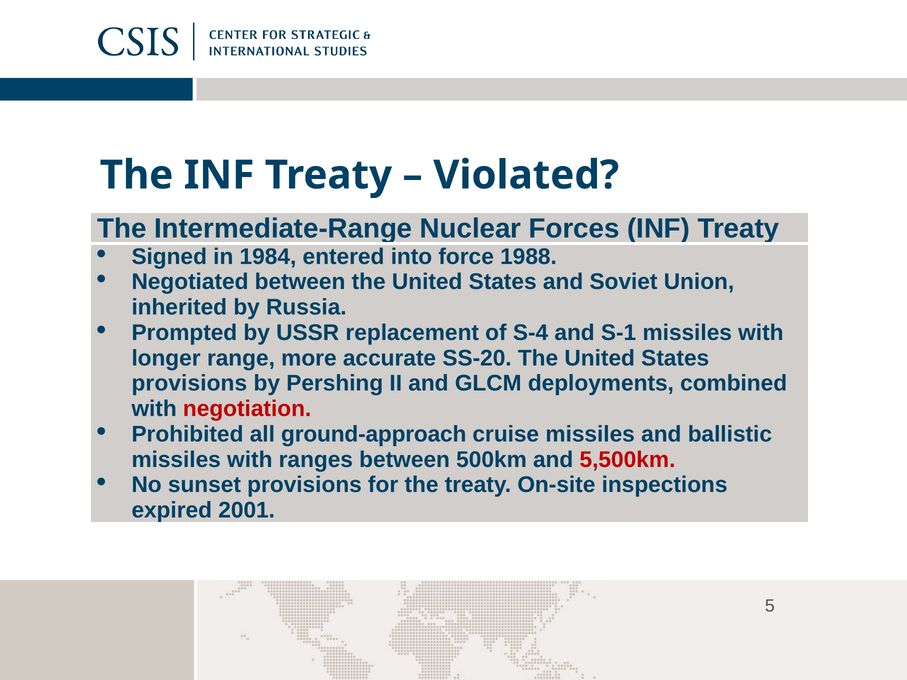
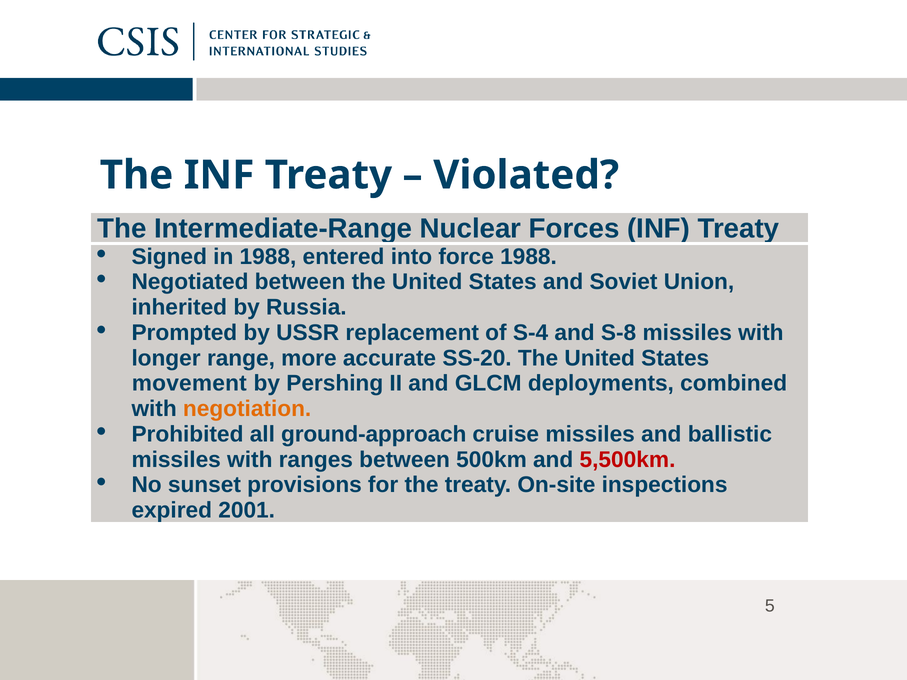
in 1984: 1984 -> 1988 (268, 257)
S-1: S-1 -> S-8 (619, 333)
provisions: provisions -> movement (189, 384)
negotiation colour: red -> orange (247, 409)
